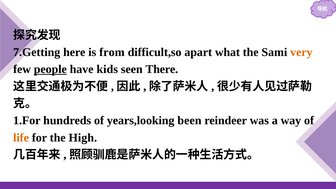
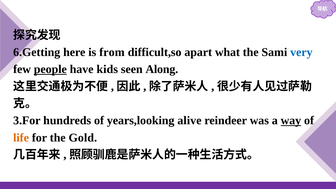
7.Getting: 7.Getting -> 6.Getting (37, 52)
very colour: orange -> blue (301, 52)
There: There -> Along (162, 69)
1.For: 1.For -> 3.For (27, 121)
been: been -> alive (189, 121)
way underline: none -> present (291, 121)
High: High -> Gold (83, 138)
